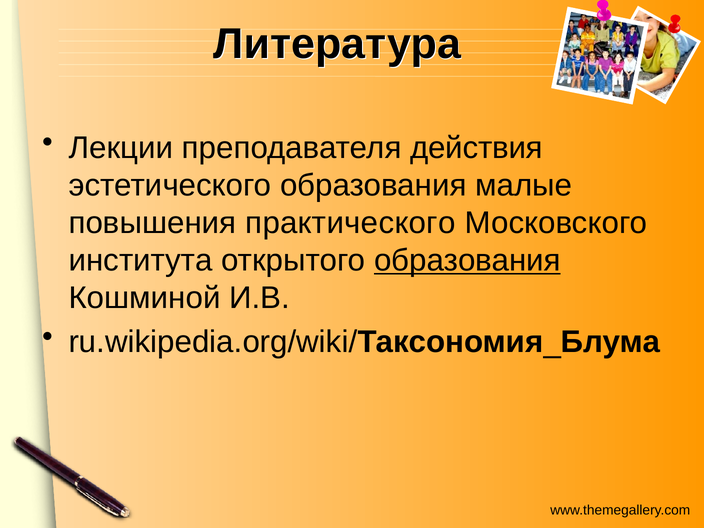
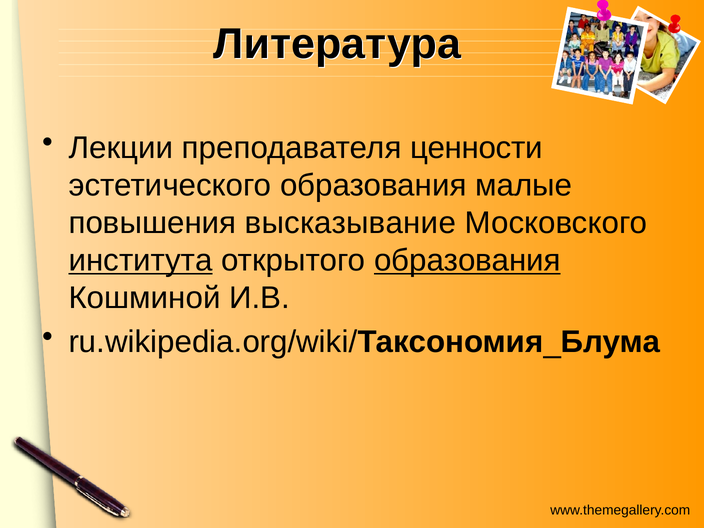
действия: действия -> ценности (477, 148)
практического: практического -> высказывание (350, 223)
института underline: none -> present (141, 260)
